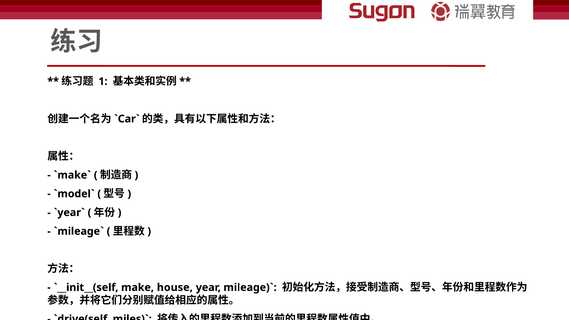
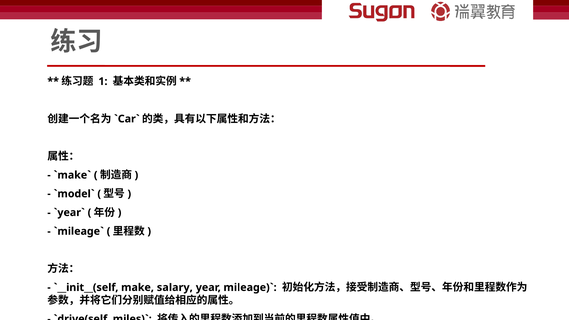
house: house -> salary (175, 287)
